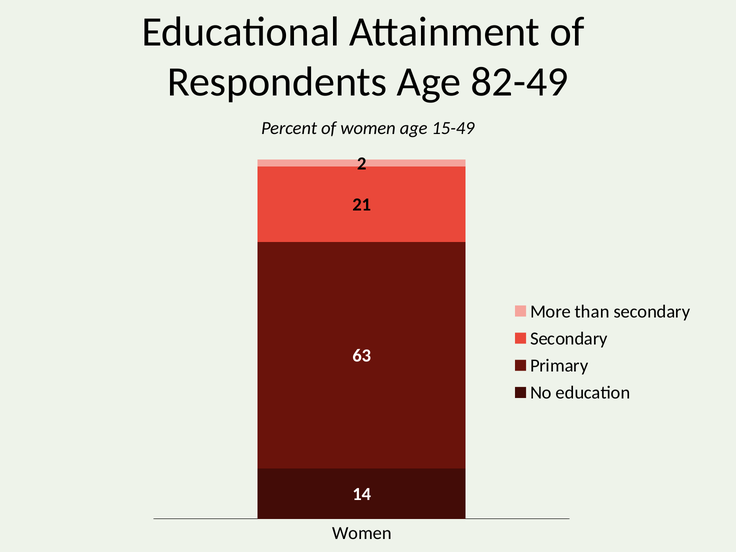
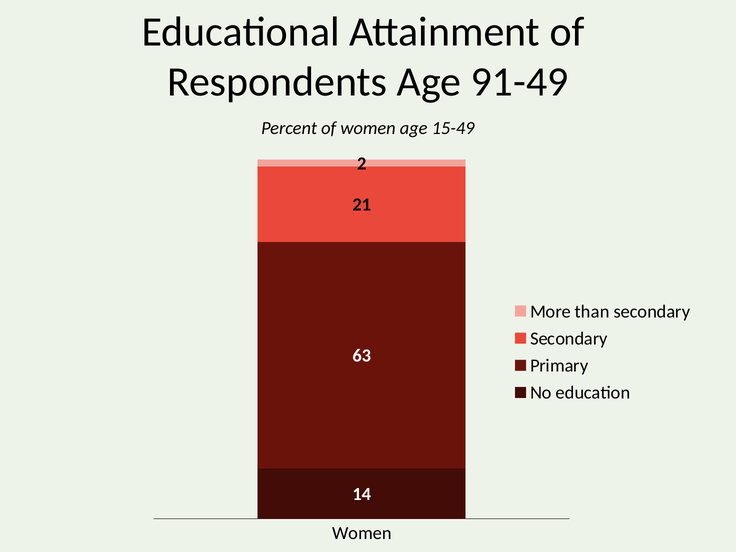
82-49: 82-49 -> 91-49 (520, 82)
